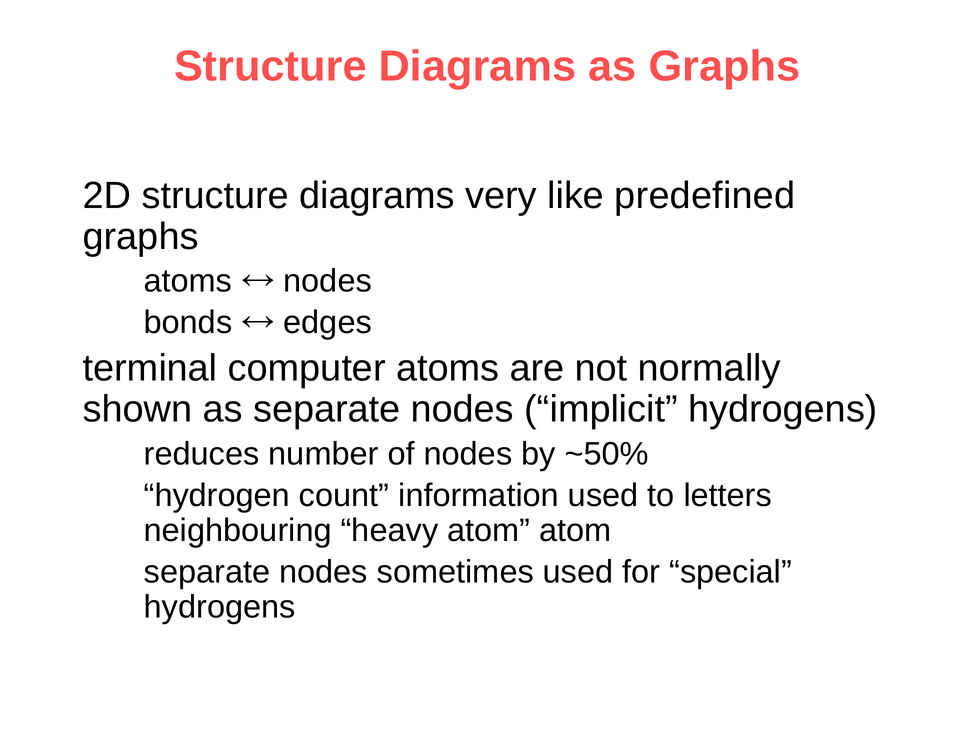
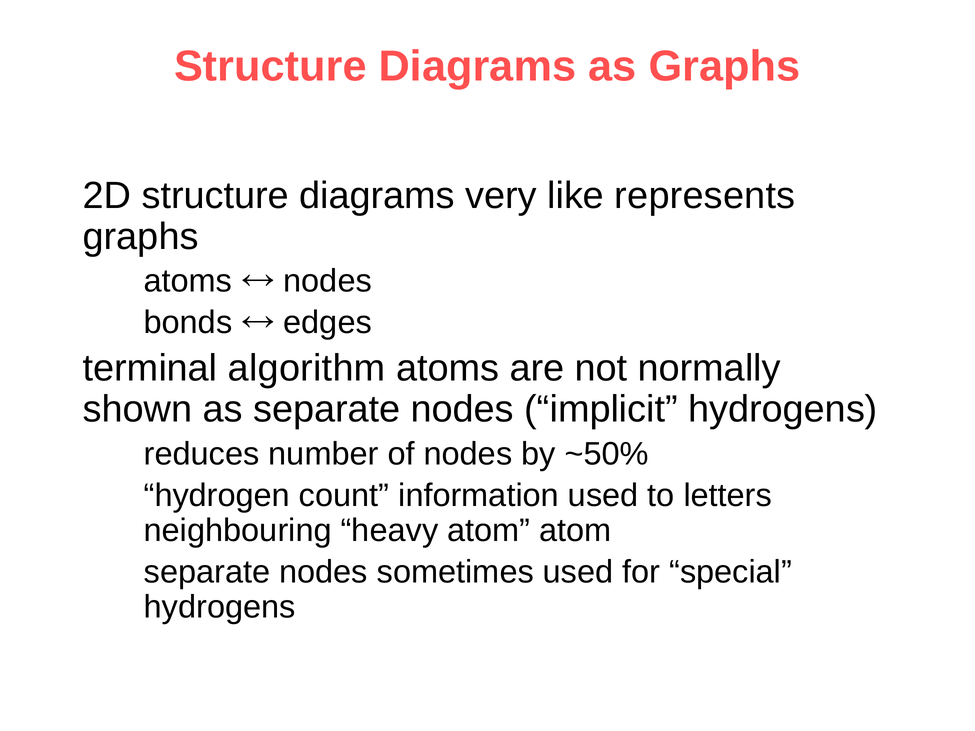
predefined: predefined -> represents (705, 196)
computer: computer -> algorithm (307, 368)
